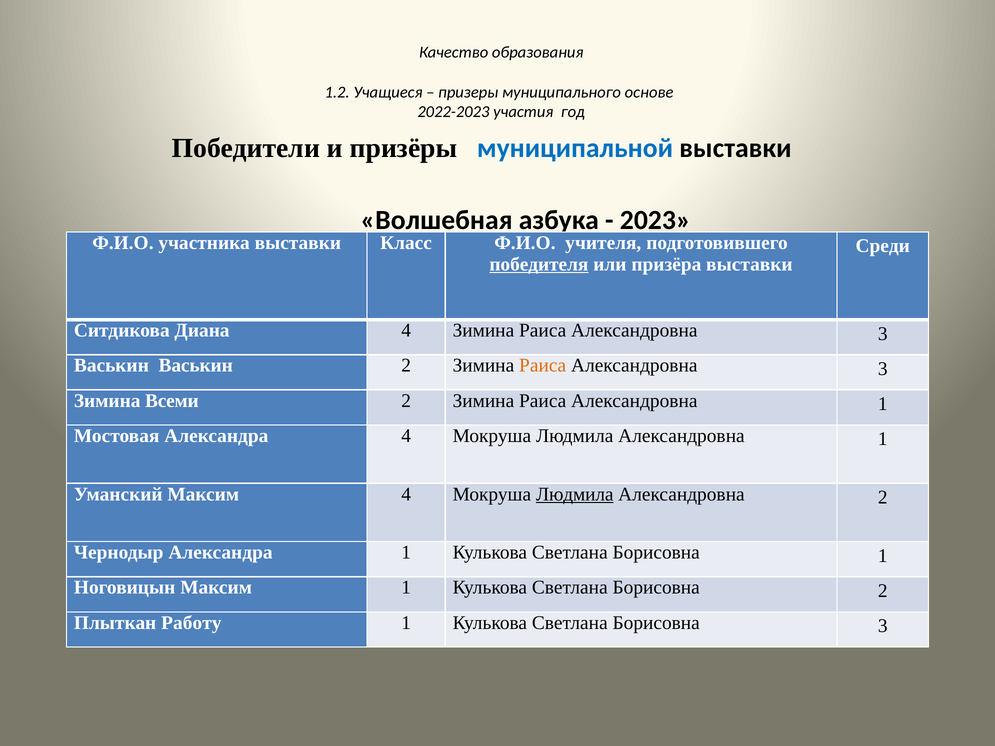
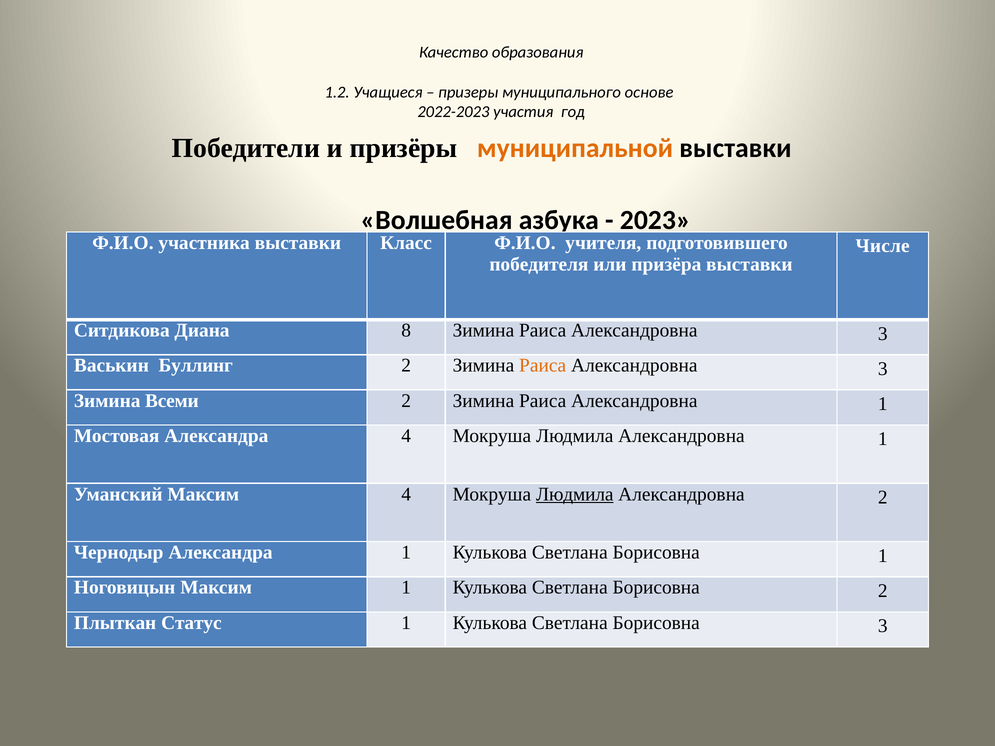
муниципальной colour: blue -> orange (575, 148)
Среди: Среди -> Числе (883, 246)
победителя underline: present -> none (539, 264)
Диана 4: 4 -> 8 (406, 331)
Васькин Васькин: Васькин -> Буллинг (196, 366)
Работу: Работу -> Статус (191, 623)
